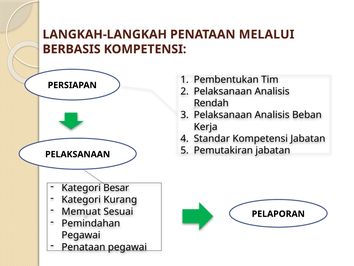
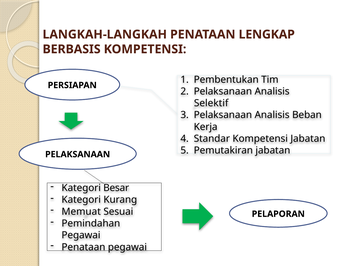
MELALUI: MELALUI -> LENGKAP (267, 34)
Rendah: Rendah -> Selektif (211, 103)
